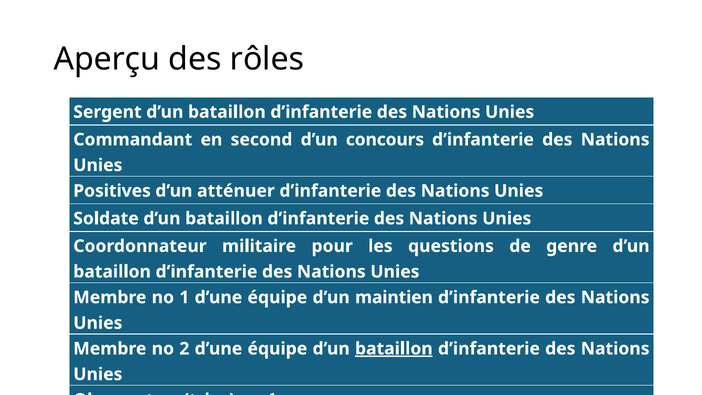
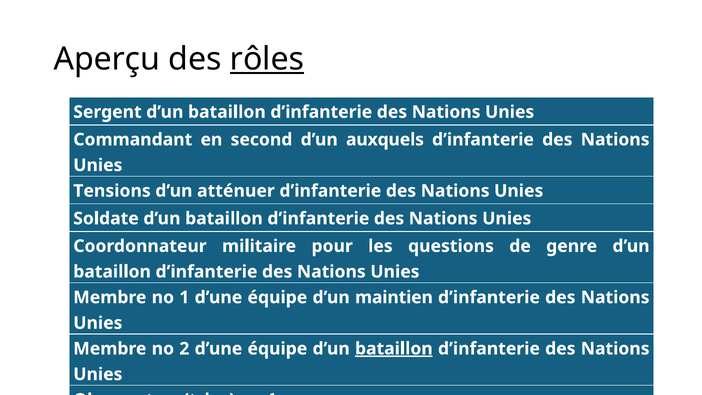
rôles underline: none -> present (267, 59)
concours: concours -> auxquels (385, 140)
Positives: Positives -> Tensions (112, 191)
